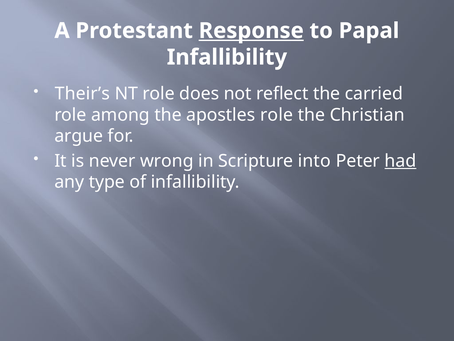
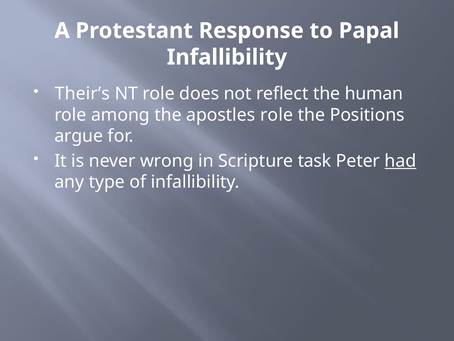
Response underline: present -> none (251, 31)
carried: carried -> human (374, 94)
Christian: Christian -> Positions (367, 115)
into: into -> task (315, 161)
